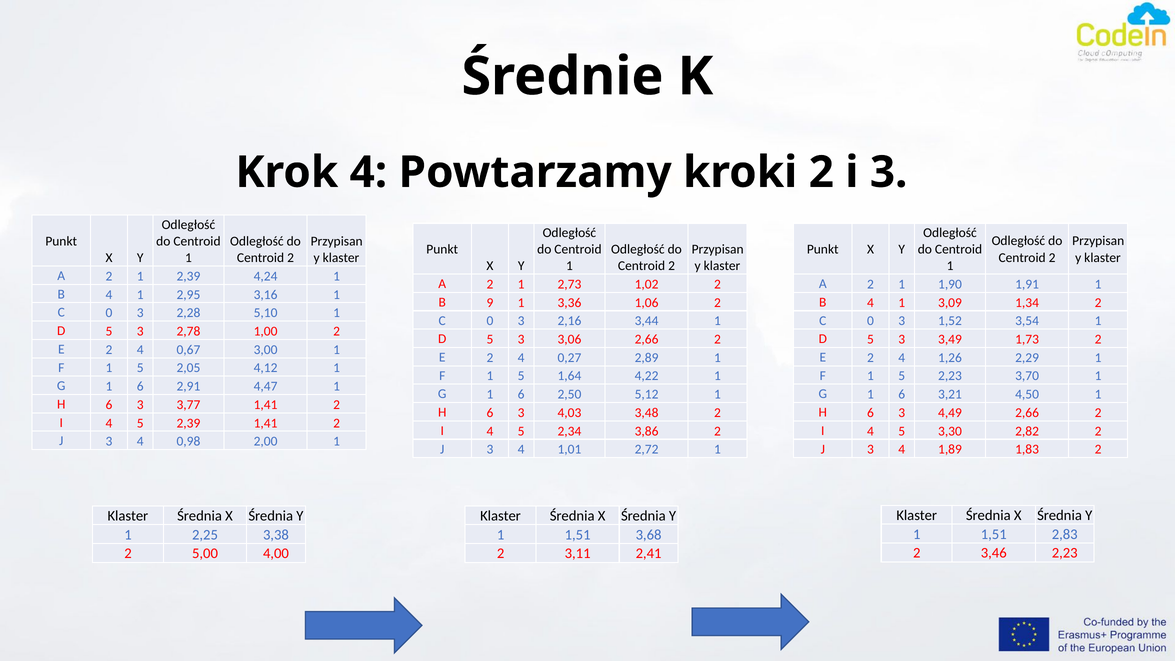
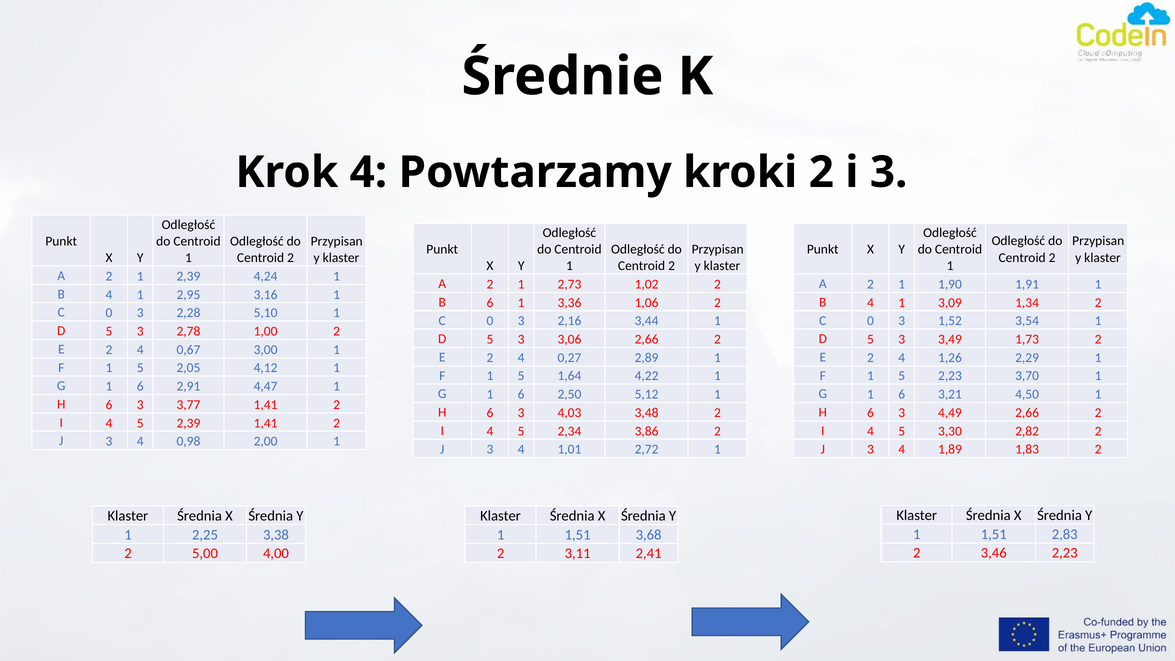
B 9: 9 -> 6 (490, 303)
